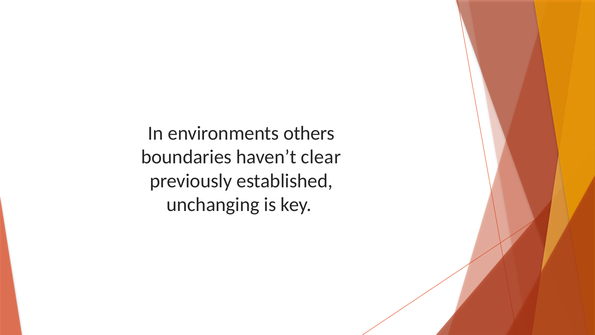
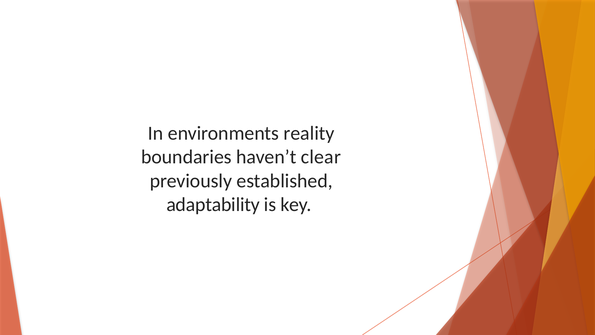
others: others -> reality (309, 133)
unchanging: unchanging -> adaptability (213, 204)
